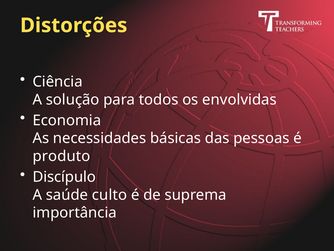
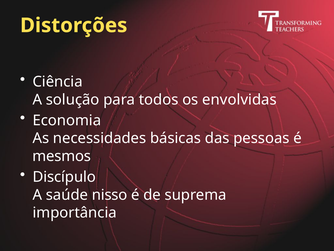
produto: produto -> mesmos (62, 156)
culto: culto -> nisso (110, 194)
